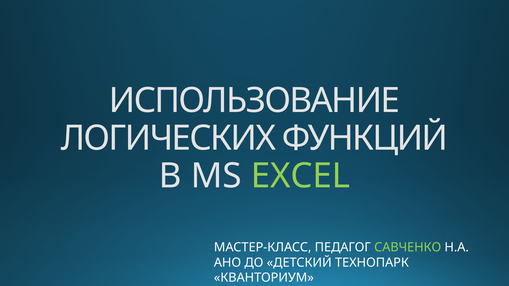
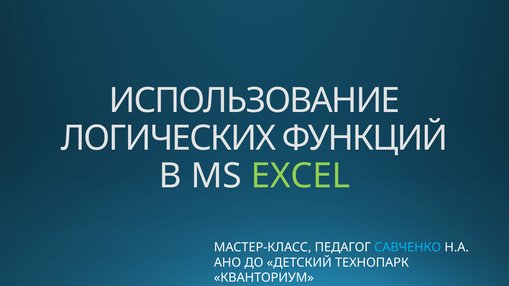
САВЧЕНКО colour: light green -> light blue (408, 248)
